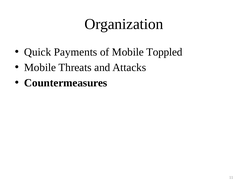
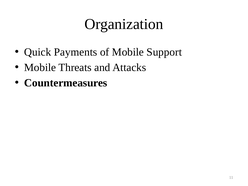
Toppled: Toppled -> Support (164, 52)
